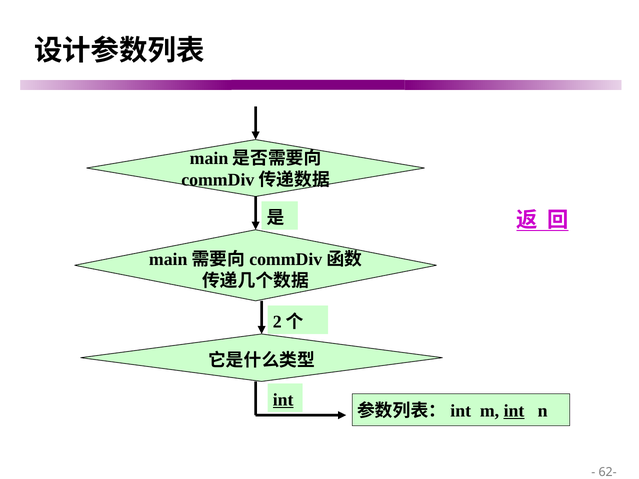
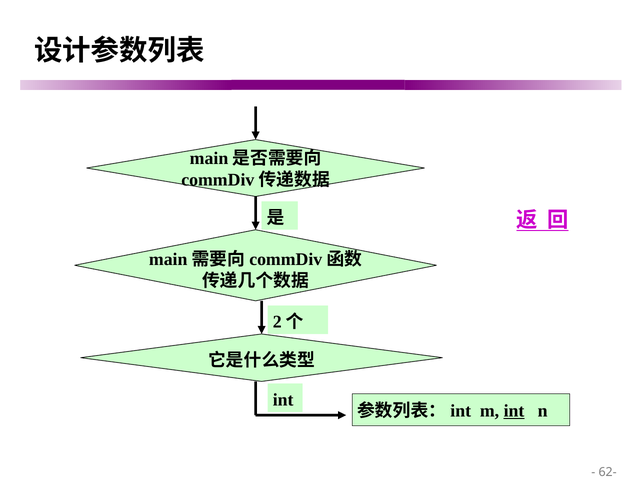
int underline: present -> none (283, 400)
